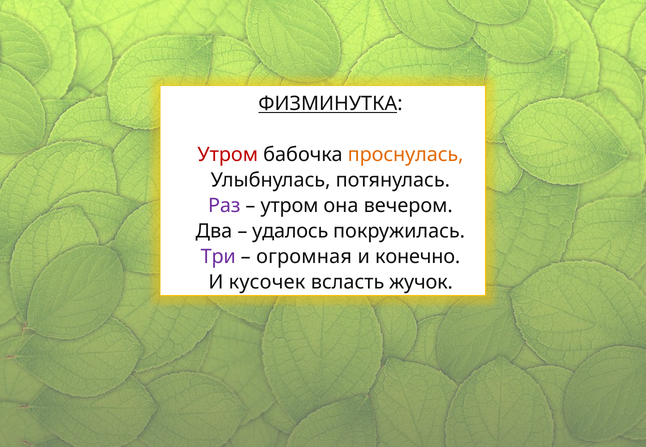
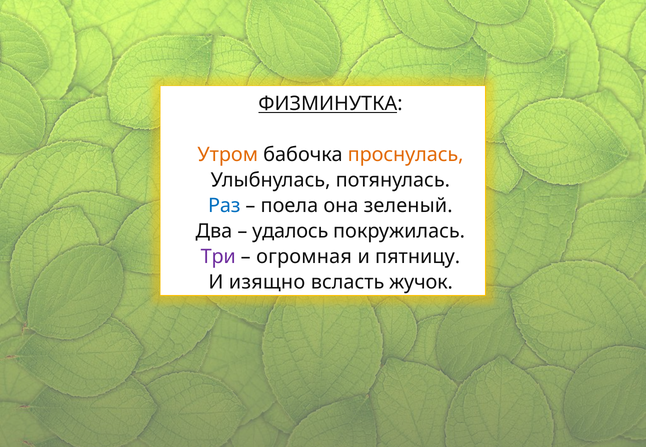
Утром colour: red -> orange (228, 155)
Раз colour: purple -> blue (224, 206)
утром: утром -> поела (289, 206)
вечером: вечером -> зеленый (408, 206)
конечно: конечно -> пятницу (418, 257)
кусочек: кусочек -> изящно (267, 282)
